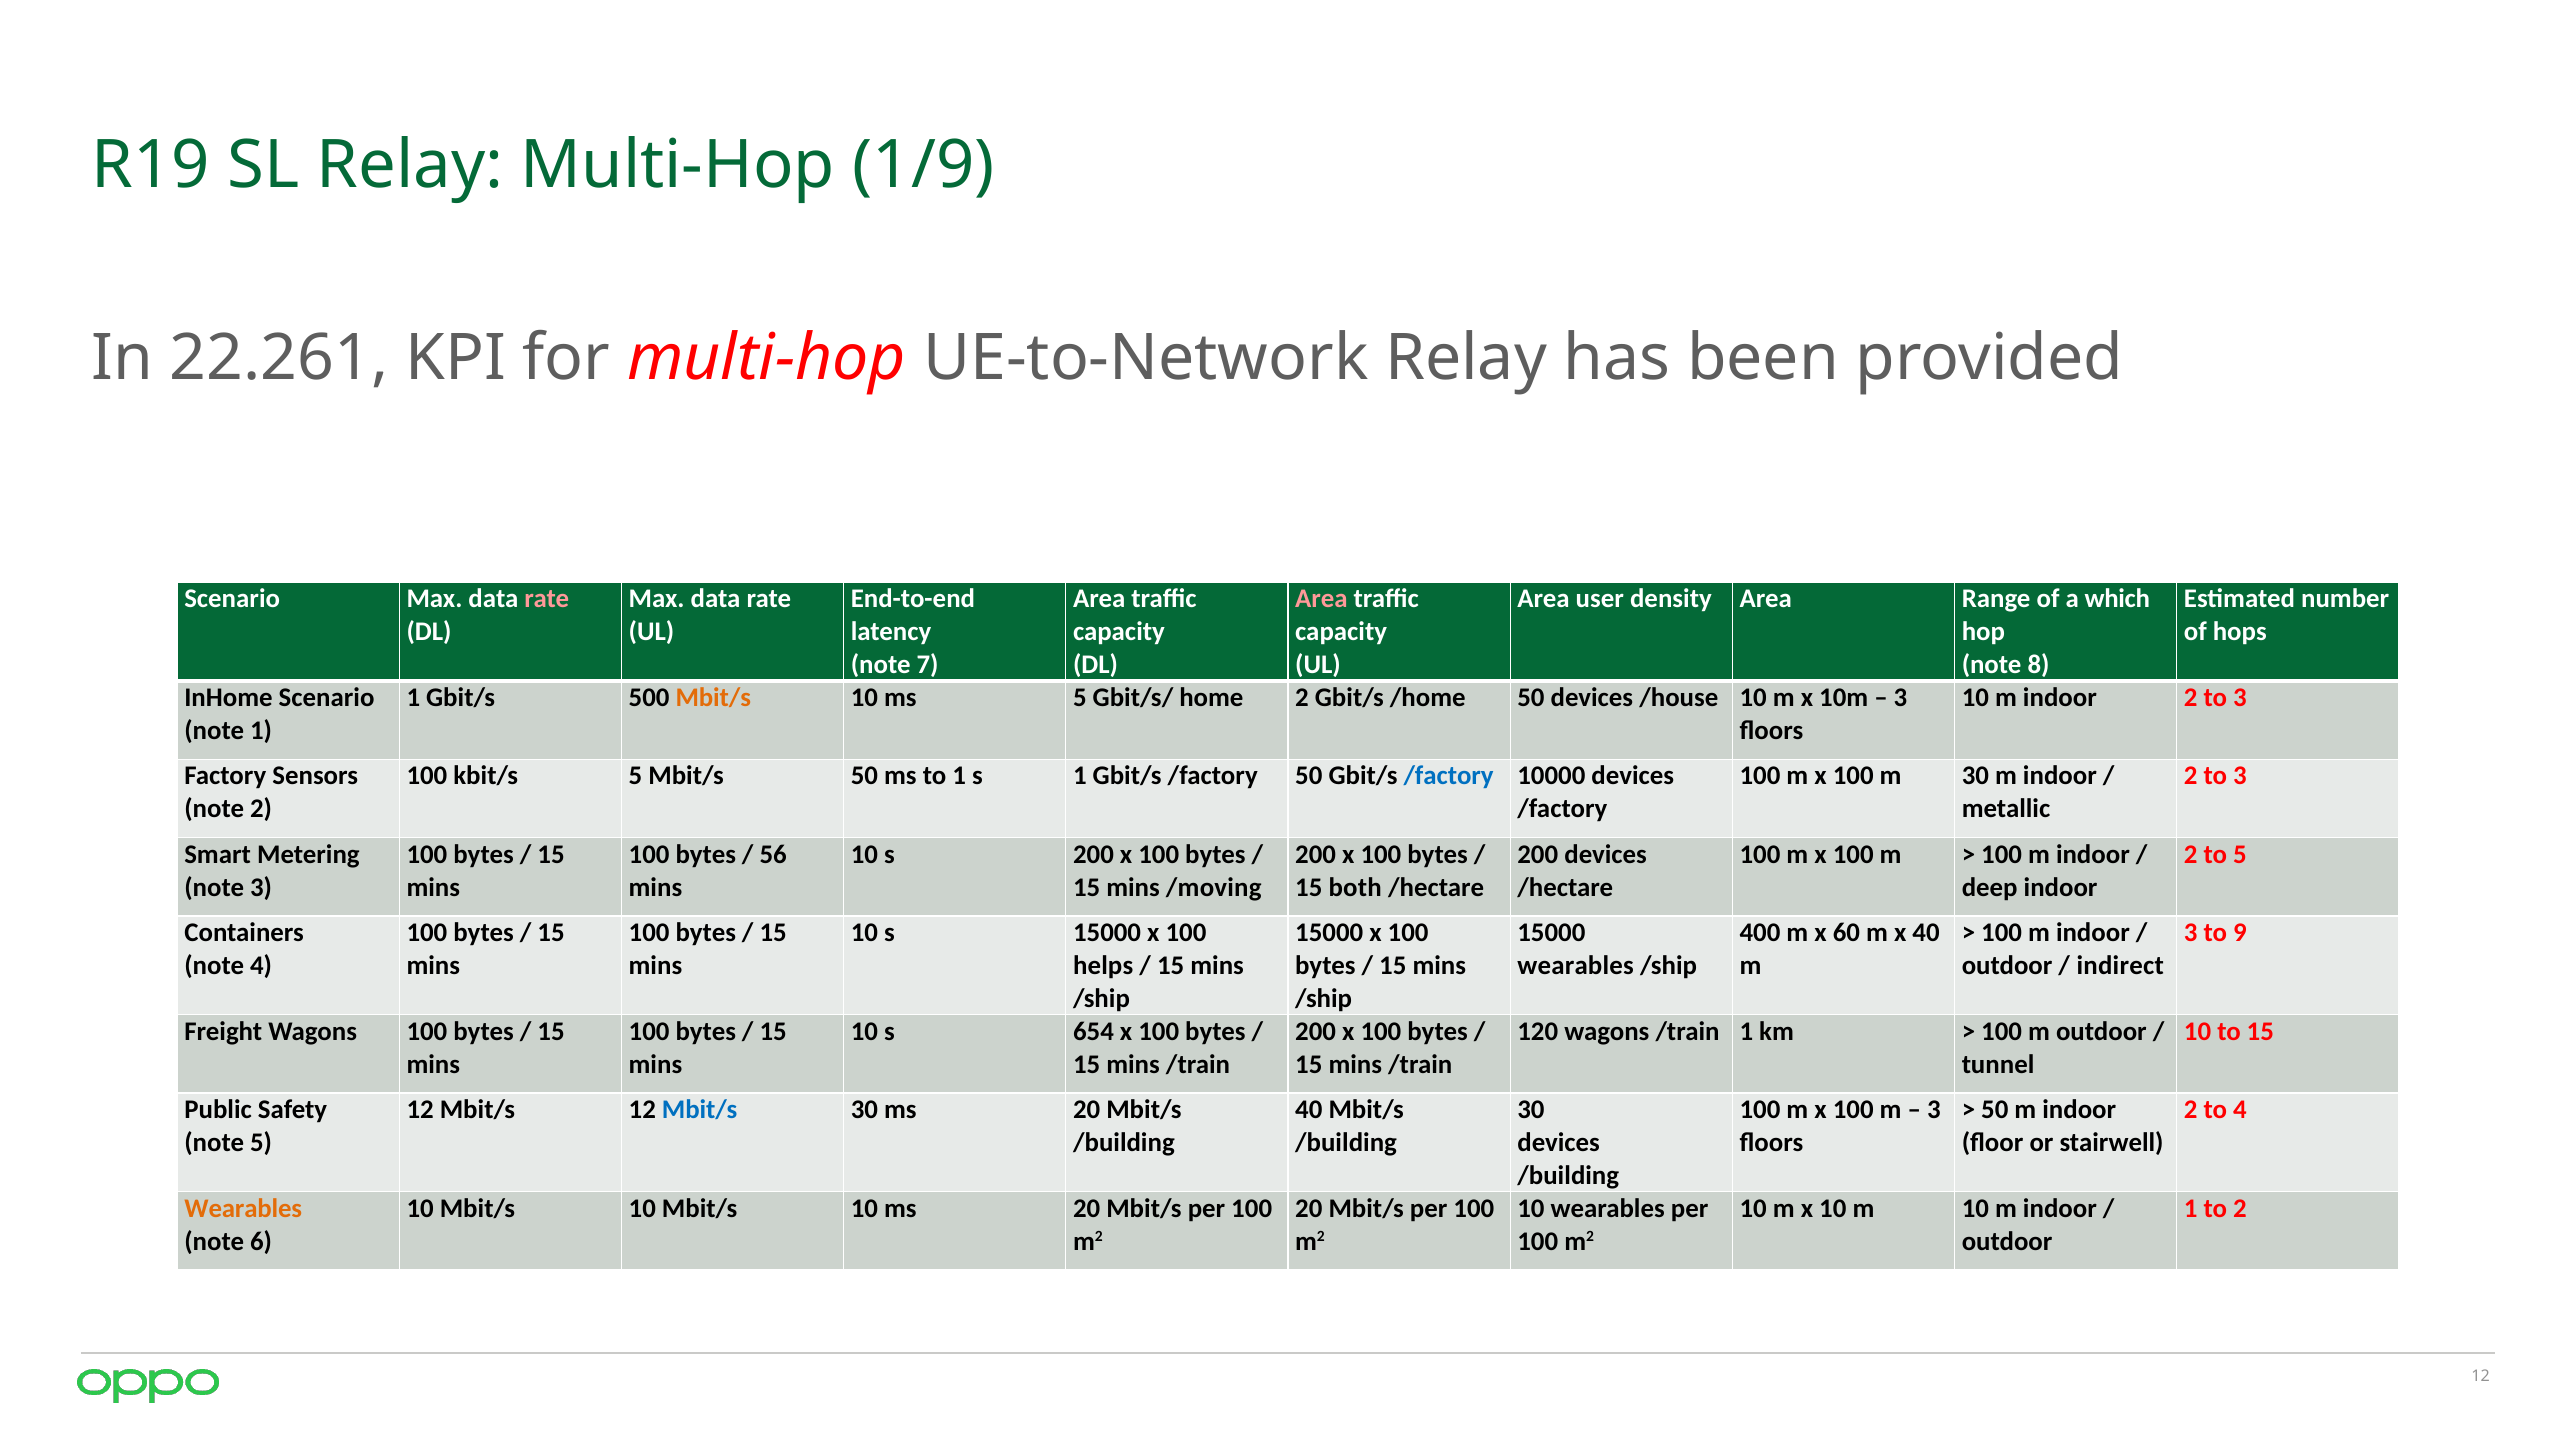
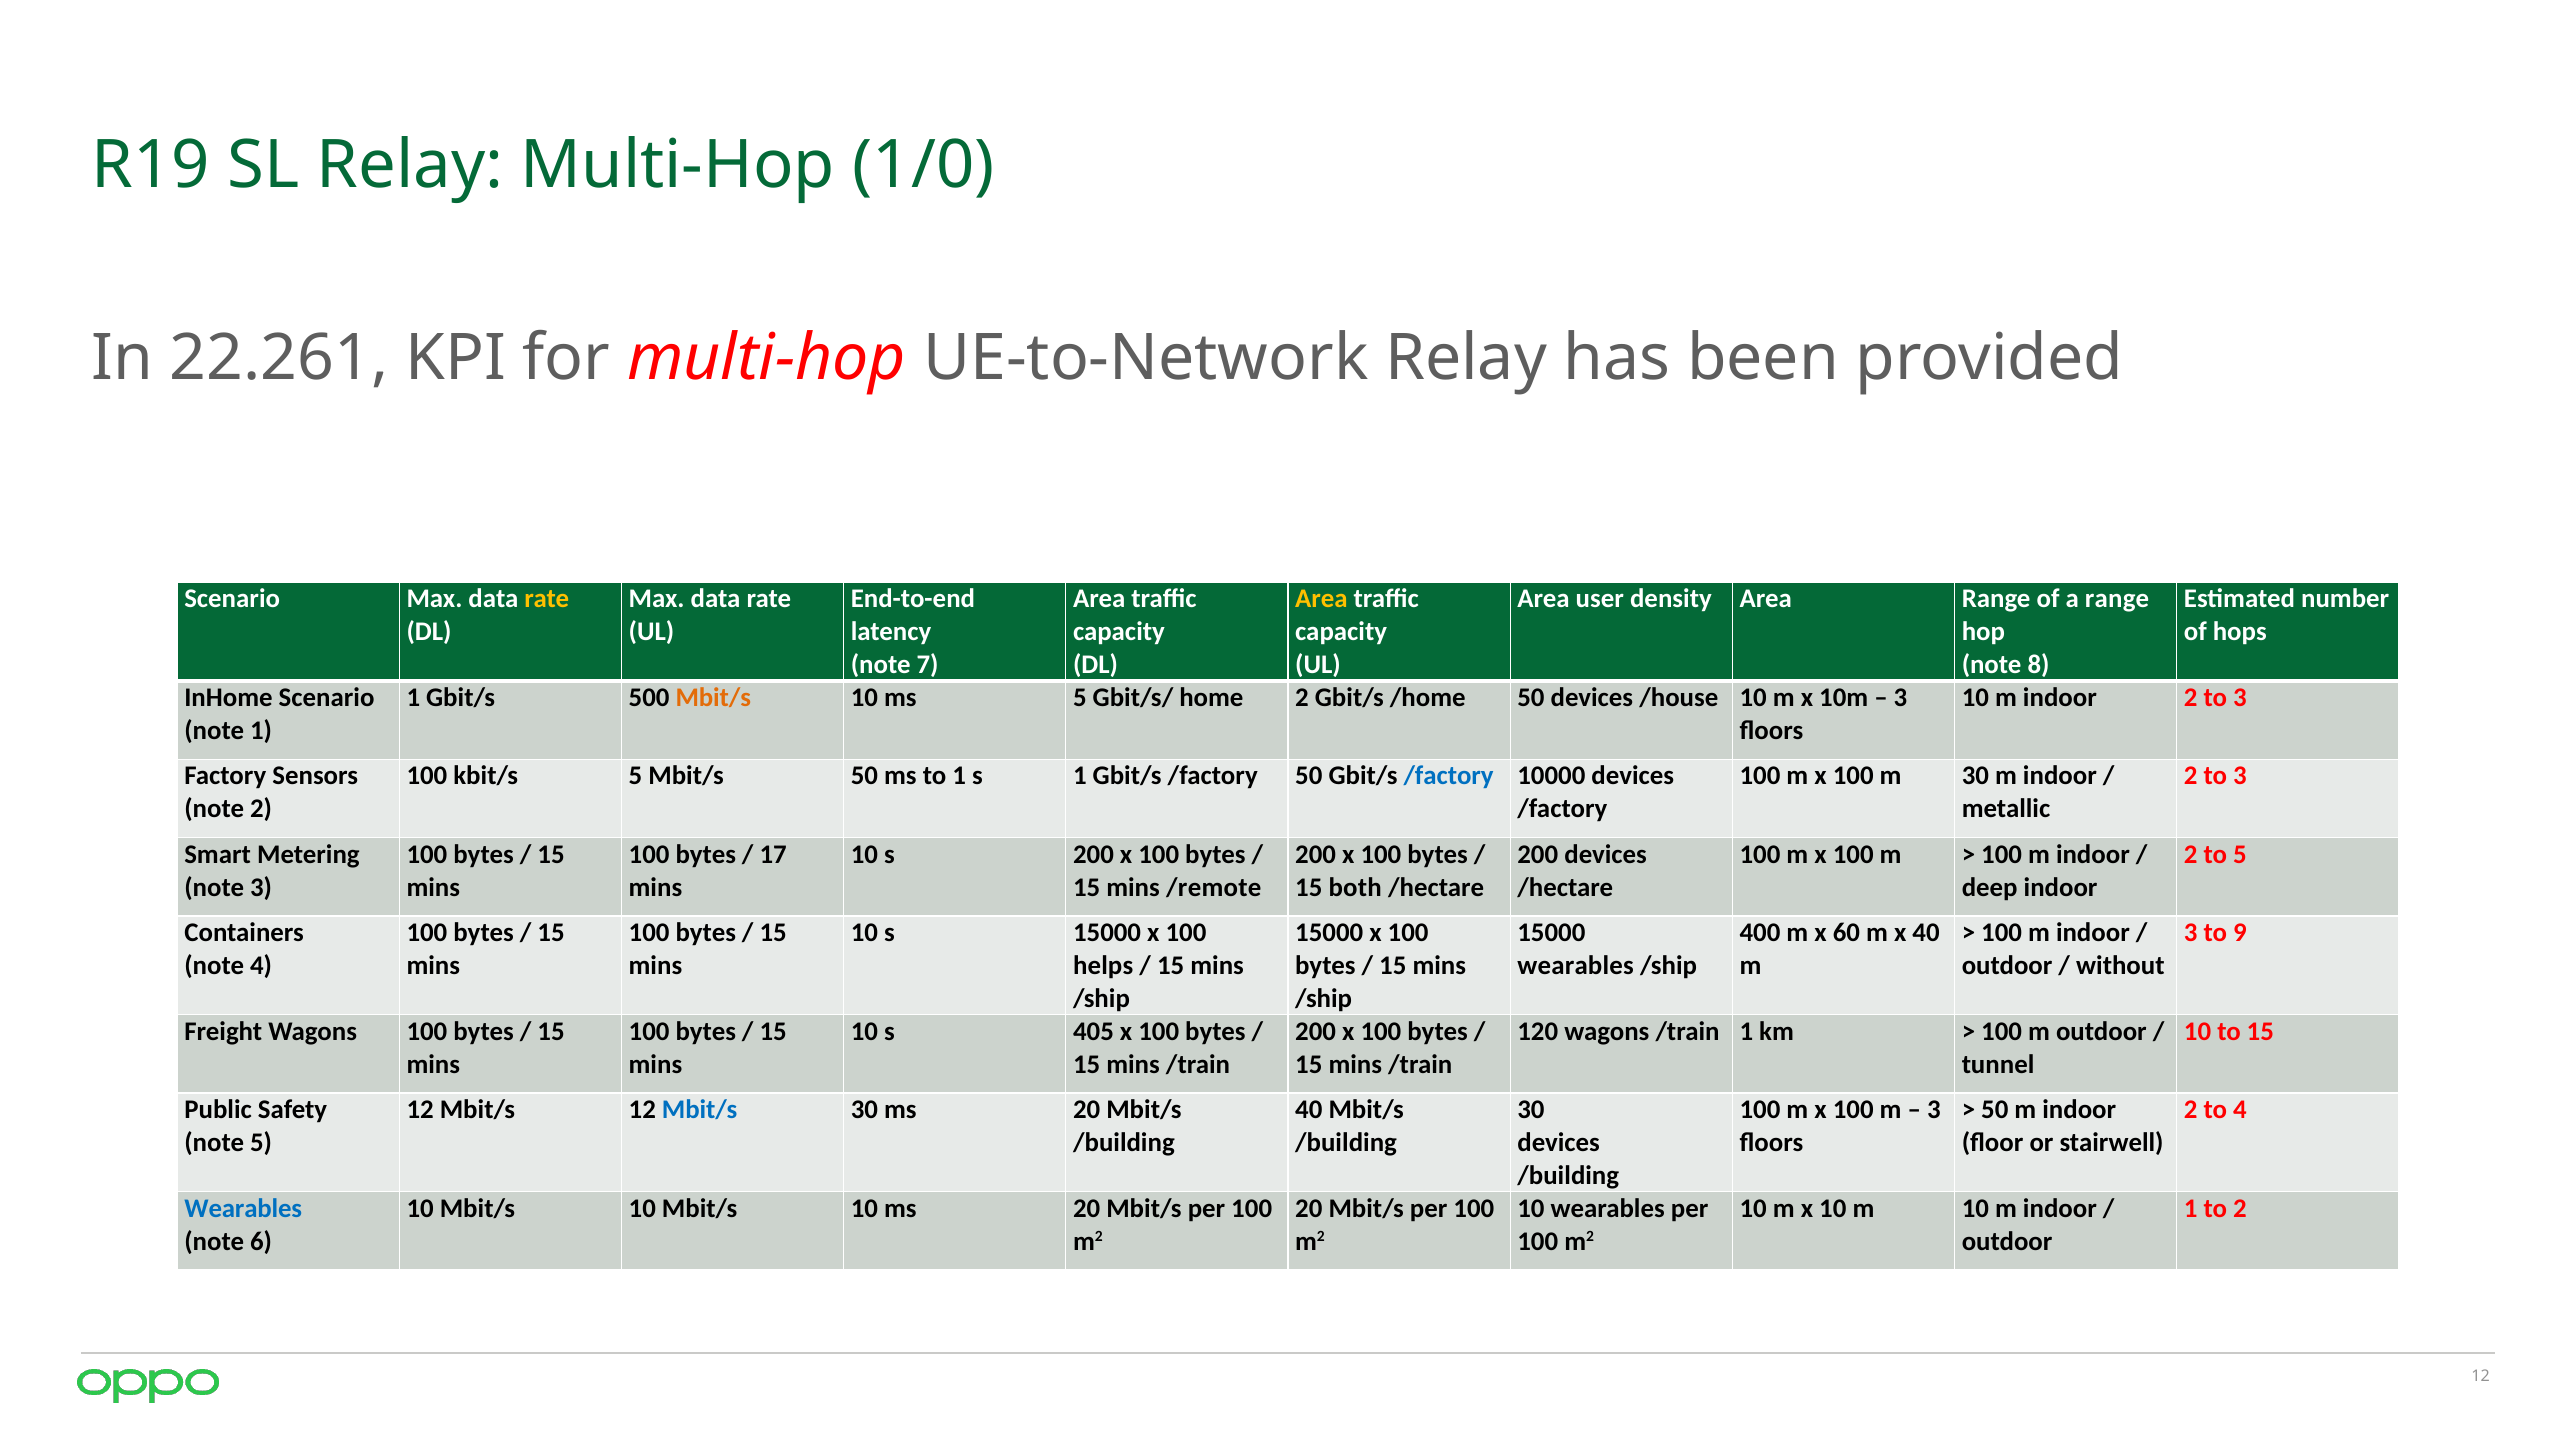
1/9: 1/9 -> 1/0 (924, 165)
rate colour: pink -> yellow (547, 599)
Area colour: pink -> yellow (1321, 599)
a which: which -> range (2117, 599)
56: 56 -> 17 (773, 854)
/moving: /moving -> /remote (1214, 887)
indirect: indirect -> without (2120, 966)
654: 654 -> 405 (1093, 1031)
Wearables colour: orange -> blue (243, 1208)
